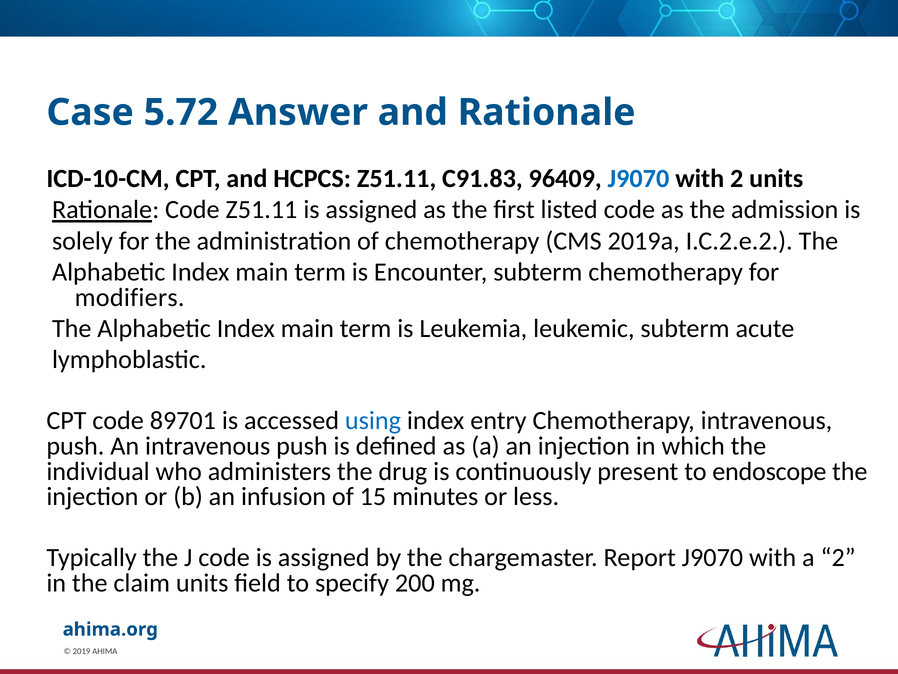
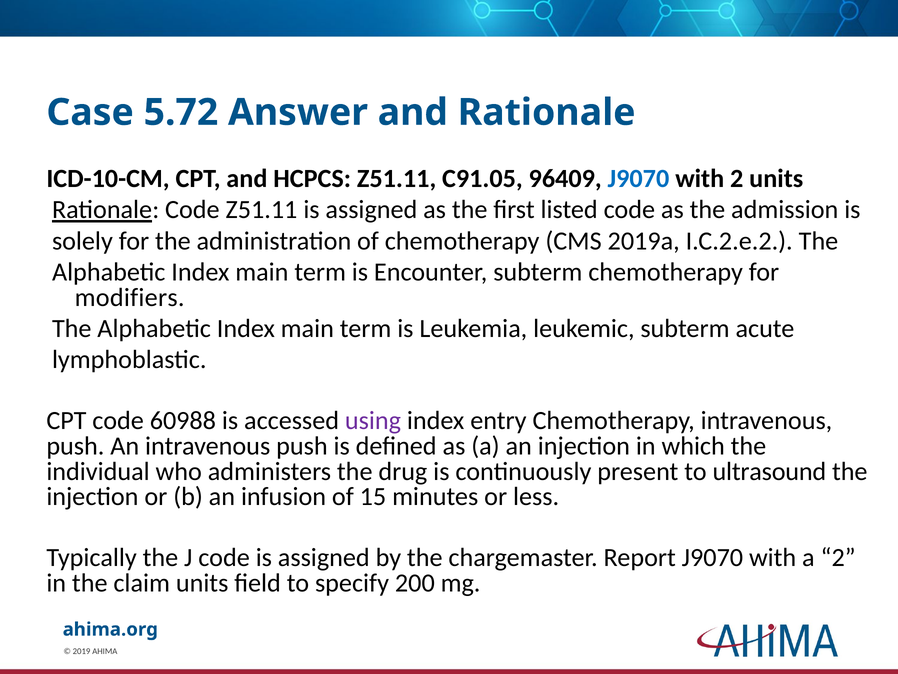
C91.83: C91.83 -> C91.05 (482, 179)
89701: 89701 -> 60988 (183, 420)
using colour: blue -> purple (373, 420)
endoscope: endoscope -> ultrasound (769, 471)
